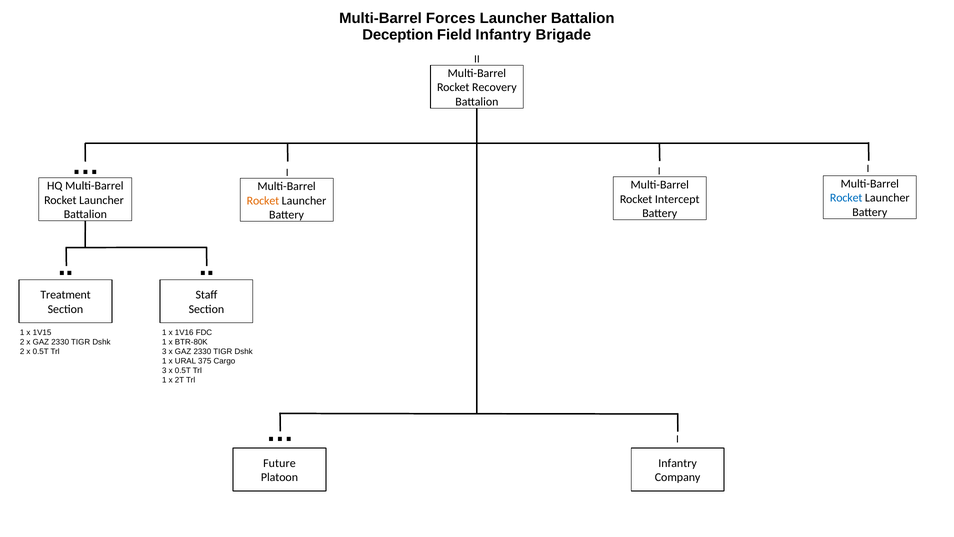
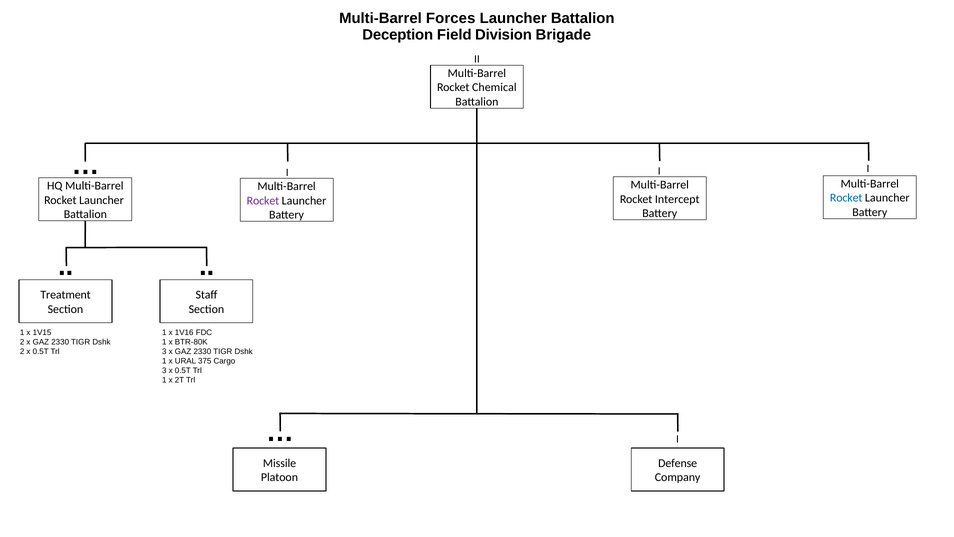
Field Infantry: Infantry -> Division (503, 35)
Recovery: Recovery -> Chemical (494, 87)
Rocket colour: orange -> purple (263, 201)
Future: Future -> Missile (280, 463)
Infantry: Infantry -> Defense (678, 463)
